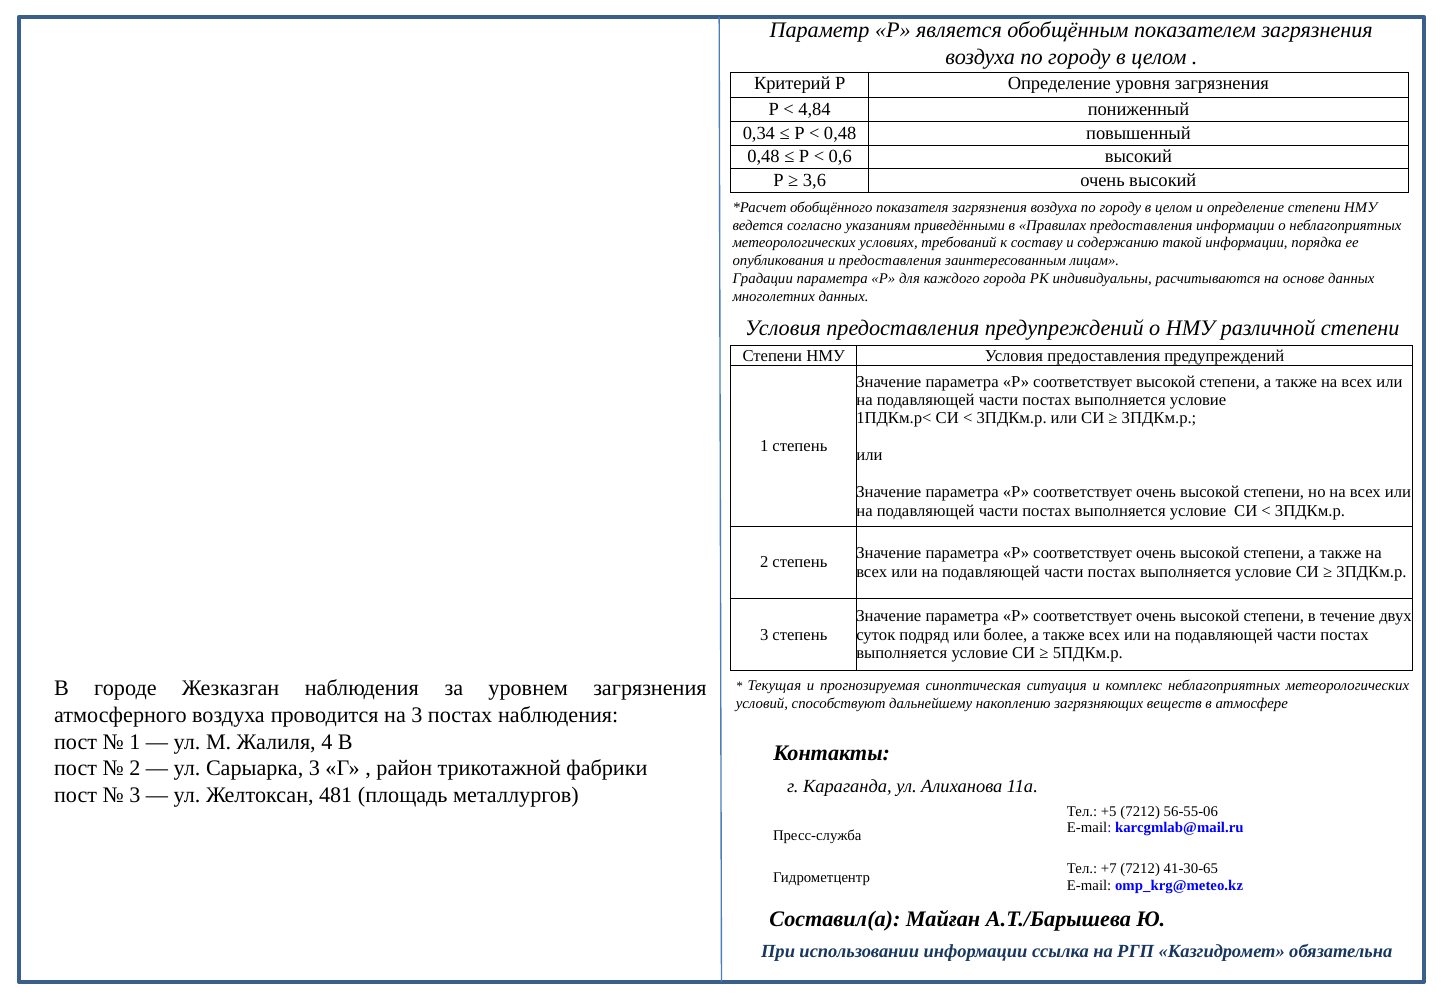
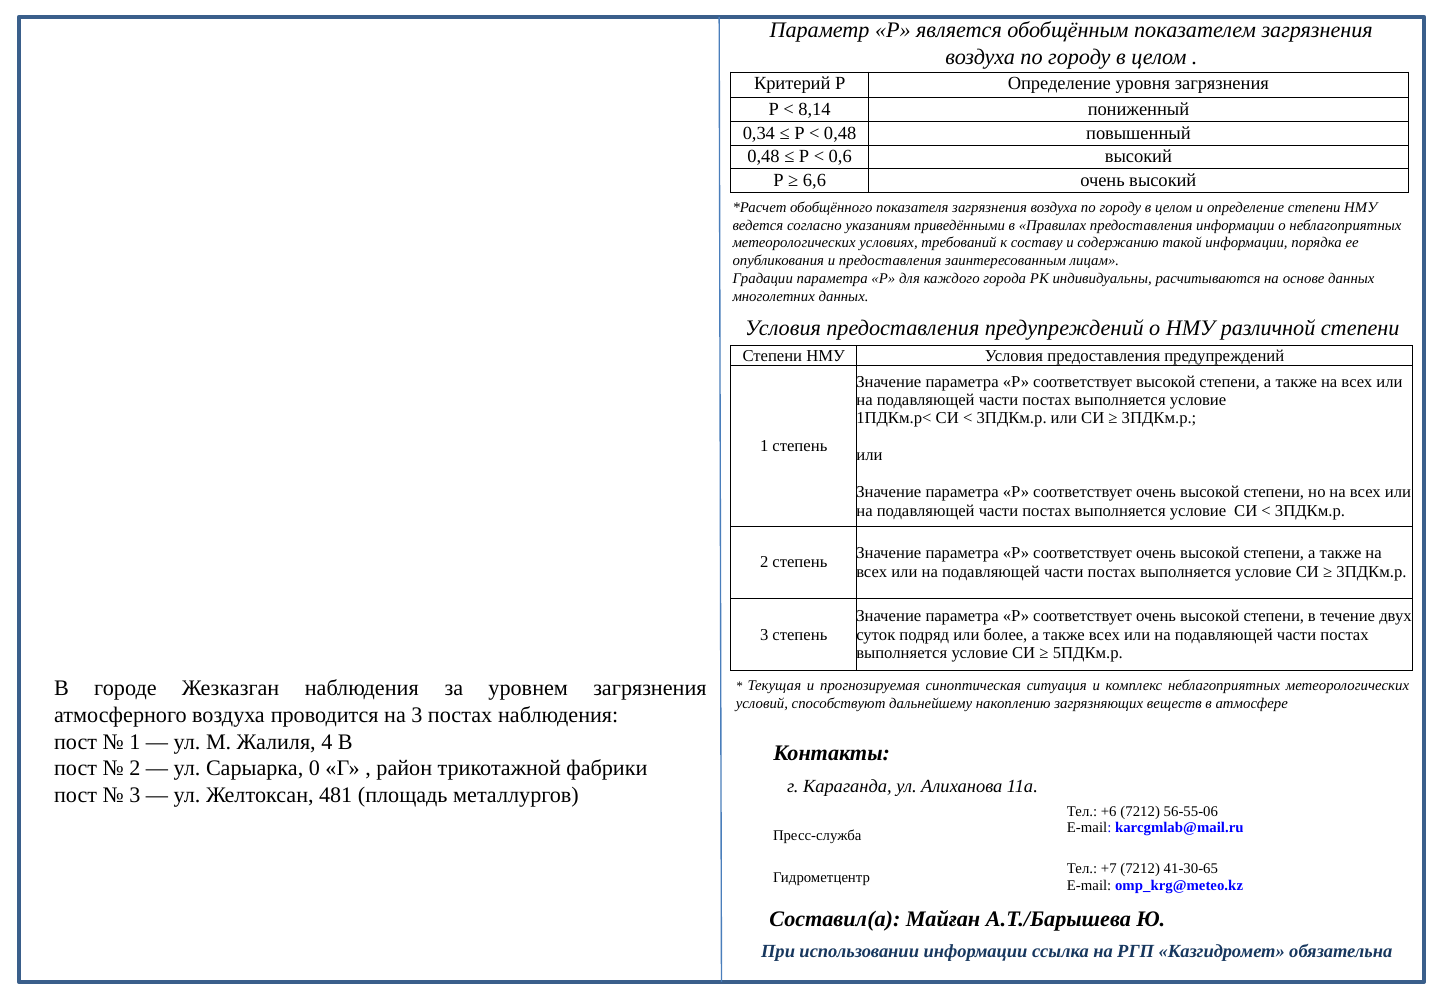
4,84: 4,84 -> 8,14 (815, 109)
3,6: 3,6 -> 6,6 (814, 181)
Сарыарка 3: 3 -> 0 (314, 769)
+5: +5 -> +6 (1109, 811)
